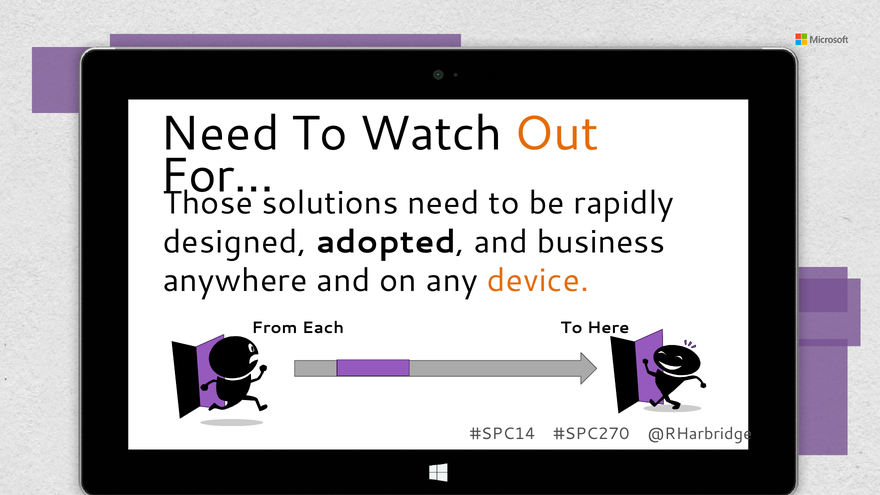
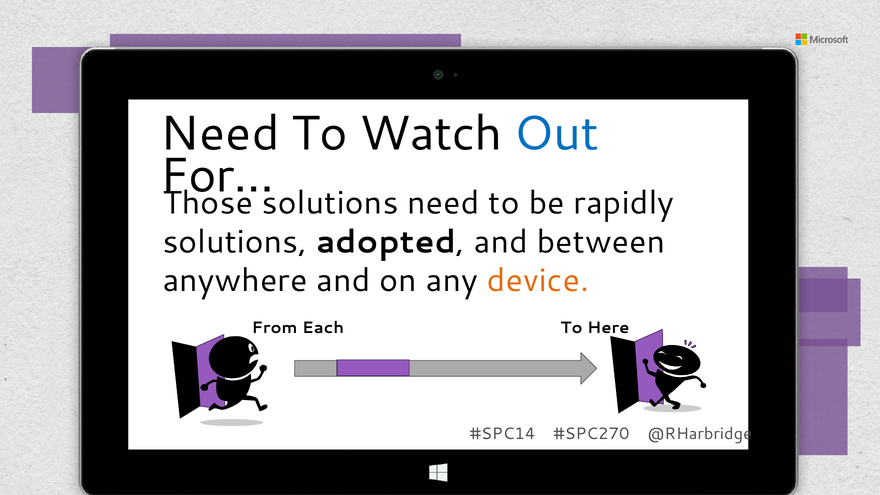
Out colour: orange -> blue (556, 134)
designed: designed -> solutions (235, 242)
business: business -> between (601, 242)
